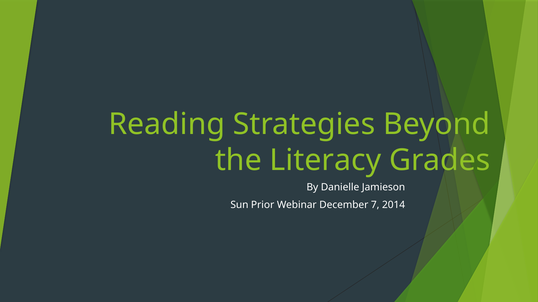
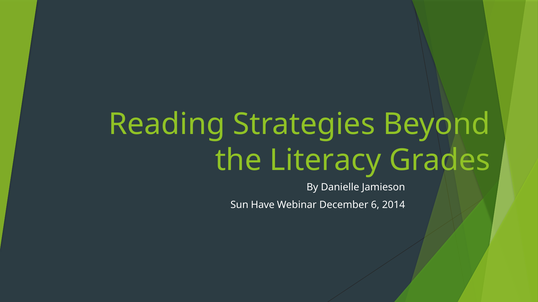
Prior: Prior -> Have (263, 205)
7: 7 -> 6 (375, 205)
